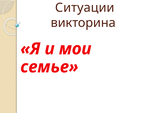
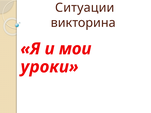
семье: семье -> уроки (49, 67)
